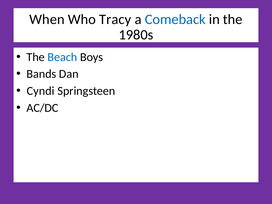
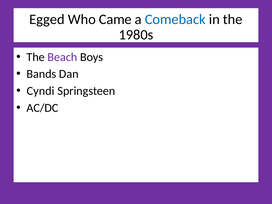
When: When -> Egged (47, 19)
Tracy: Tracy -> Came (115, 19)
Beach colour: blue -> purple (62, 57)
